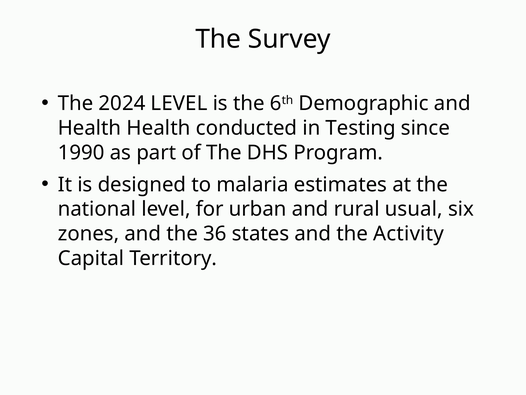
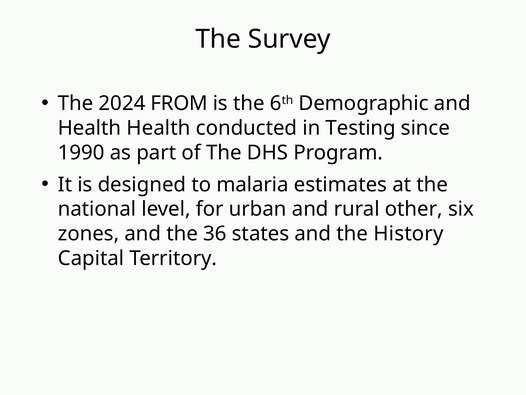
2024 LEVEL: LEVEL -> FROM (179, 103)
usual: usual -> other (414, 209)
Activity: Activity -> History (409, 234)
